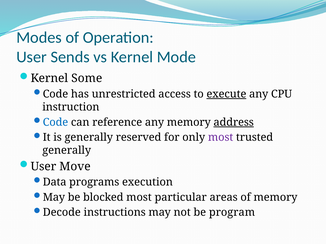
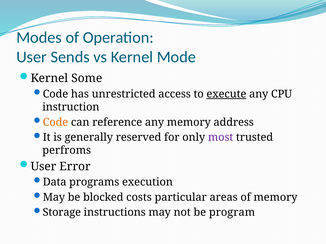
Code colour: blue -> orange (55, 122)
address underline: present -> none (234, 122)
generally: generally -> perfroms (67, 151)
Move: Move -> Error (75, 167)
blocked most: most -> costs (139, 198)
Decode: Decode -> Storage (62, 213)
